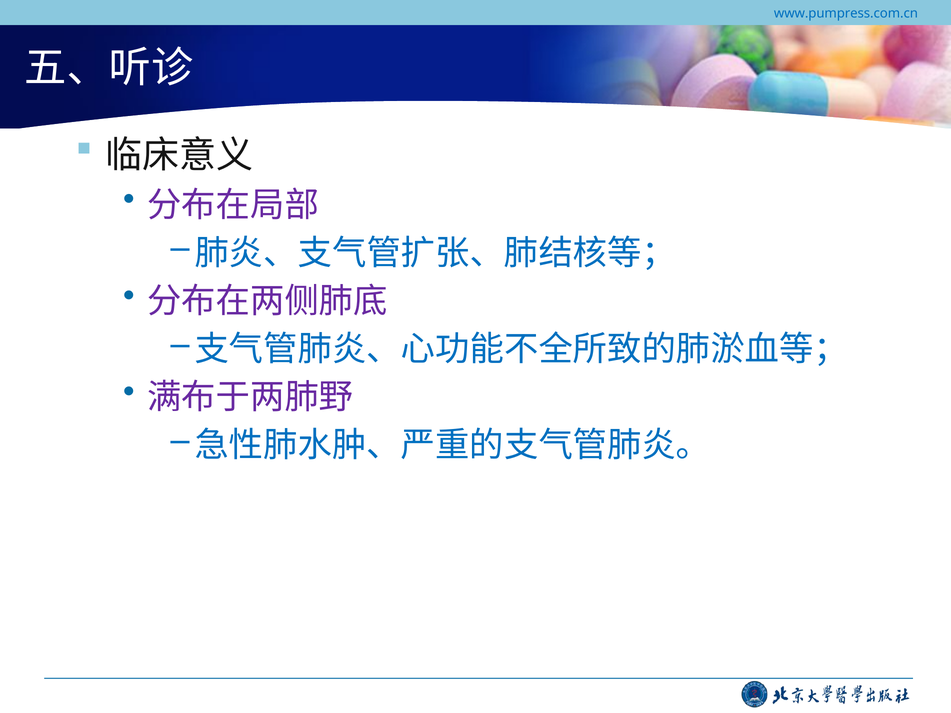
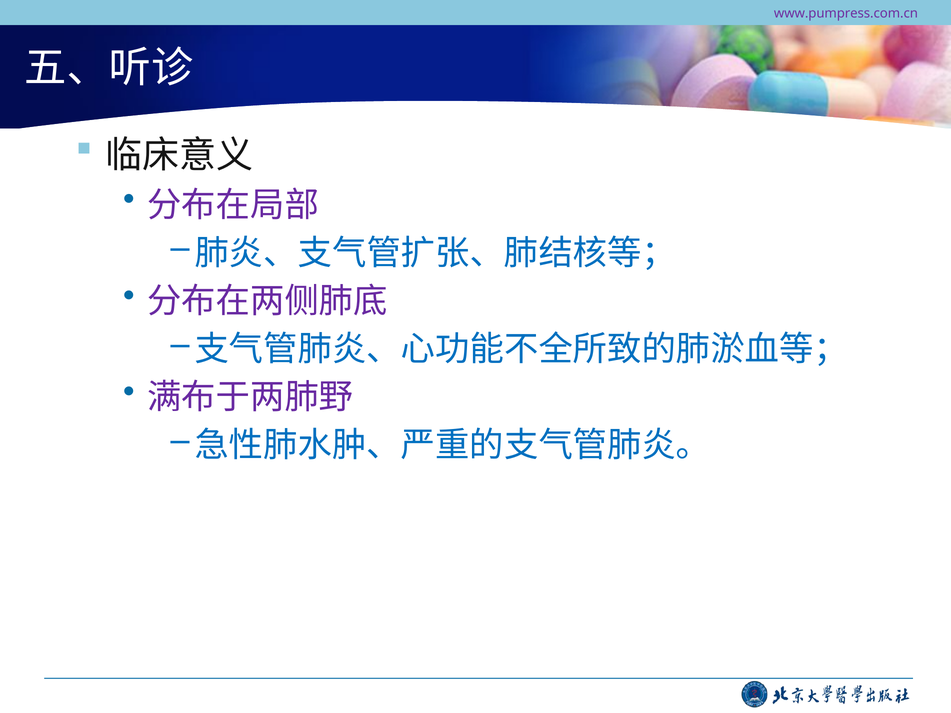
www.pumpress.com.cn colour: blue -> purple (846, 14)
